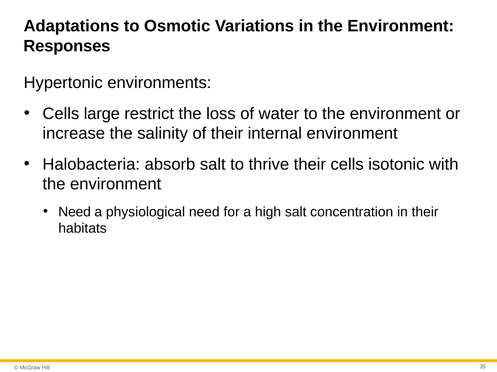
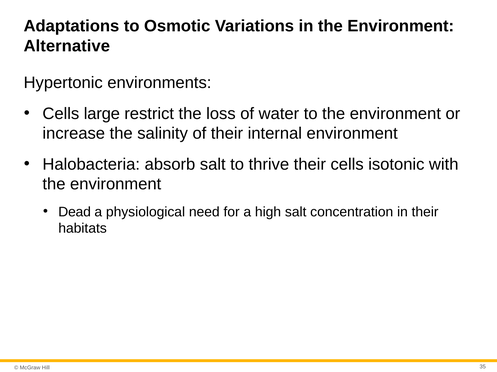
Responses: Responses -> Alternative (67, 46)
Need: Need -> Dead (75, 212)
